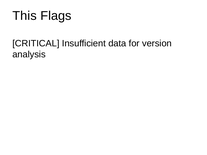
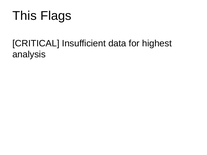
version: version -> highest (157, 43)
